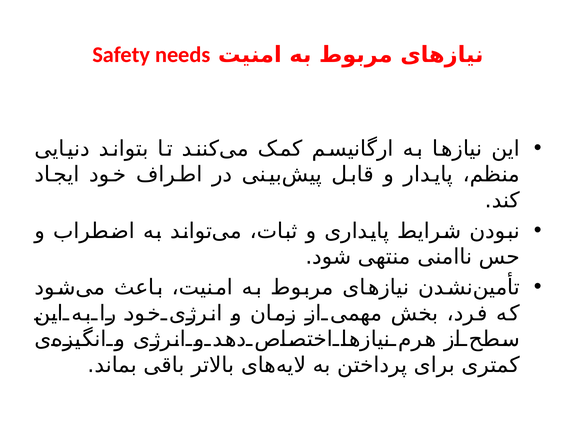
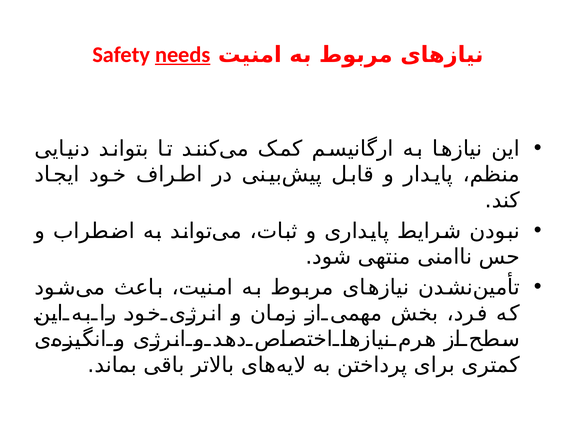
needs underline: none -> present (183, 55)
